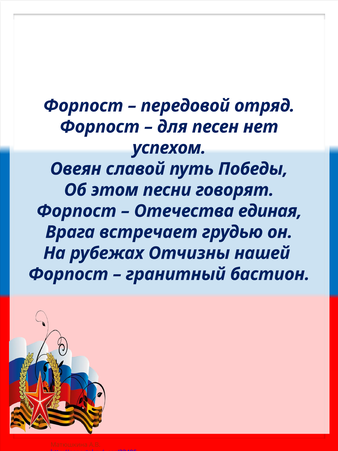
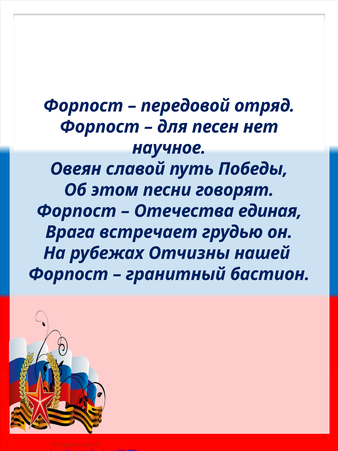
успехом: успехом -> научное (169, 148)
